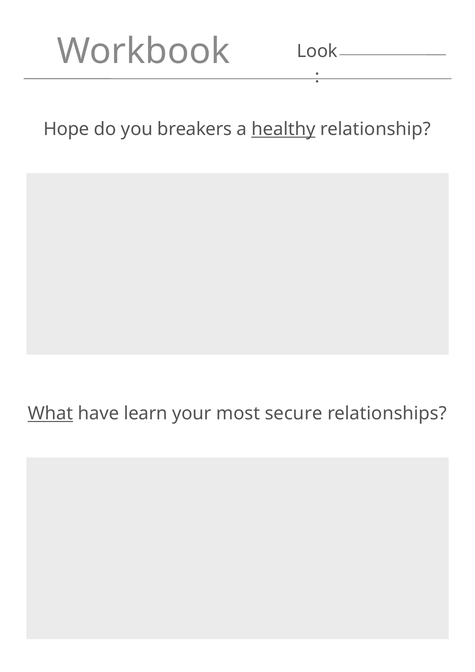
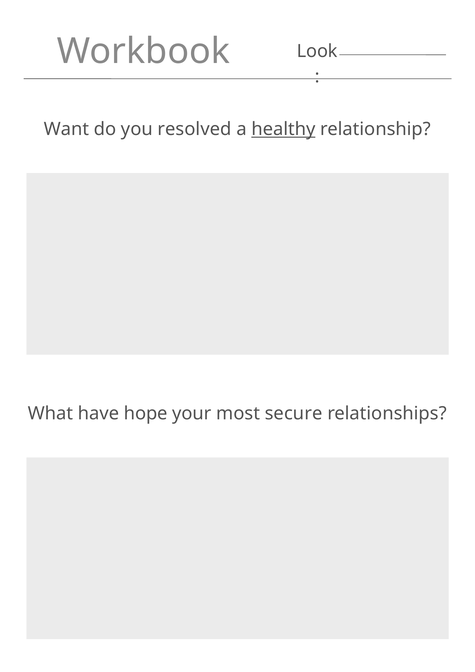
Hope: Hope -> Want (66, 129)
breakers: breakers -> resolved (195, 129)
What underline: present -> none (50, 414)
learn: learn -> hope (146, 414)
